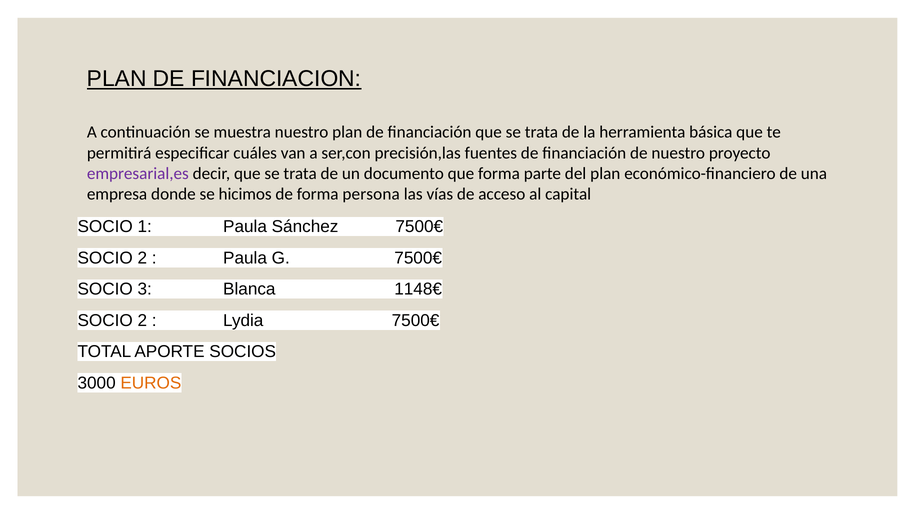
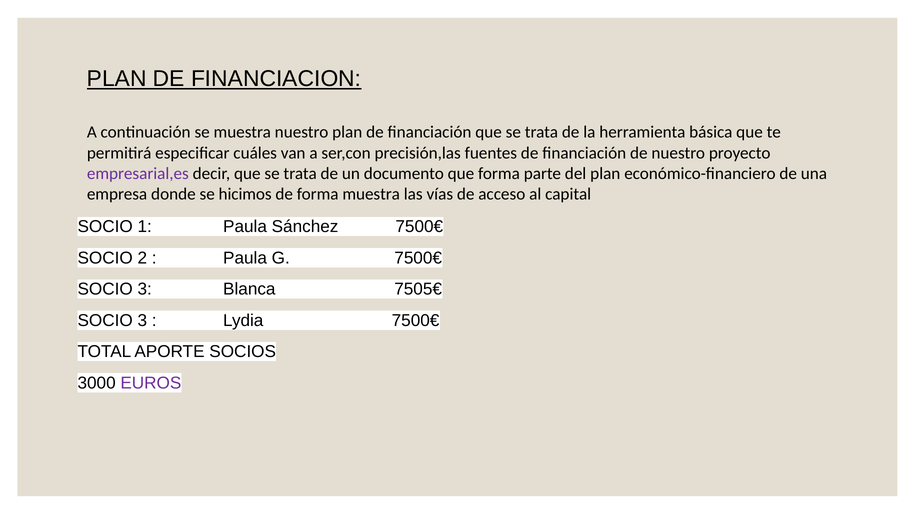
forma persona: persona -> muestra (371, 194)
1148€: 1148€ -> 7505€ (418, 290)
2: 2 -> 3 (142, 321)
EUROS colour: orange -> purple (151, 384)
